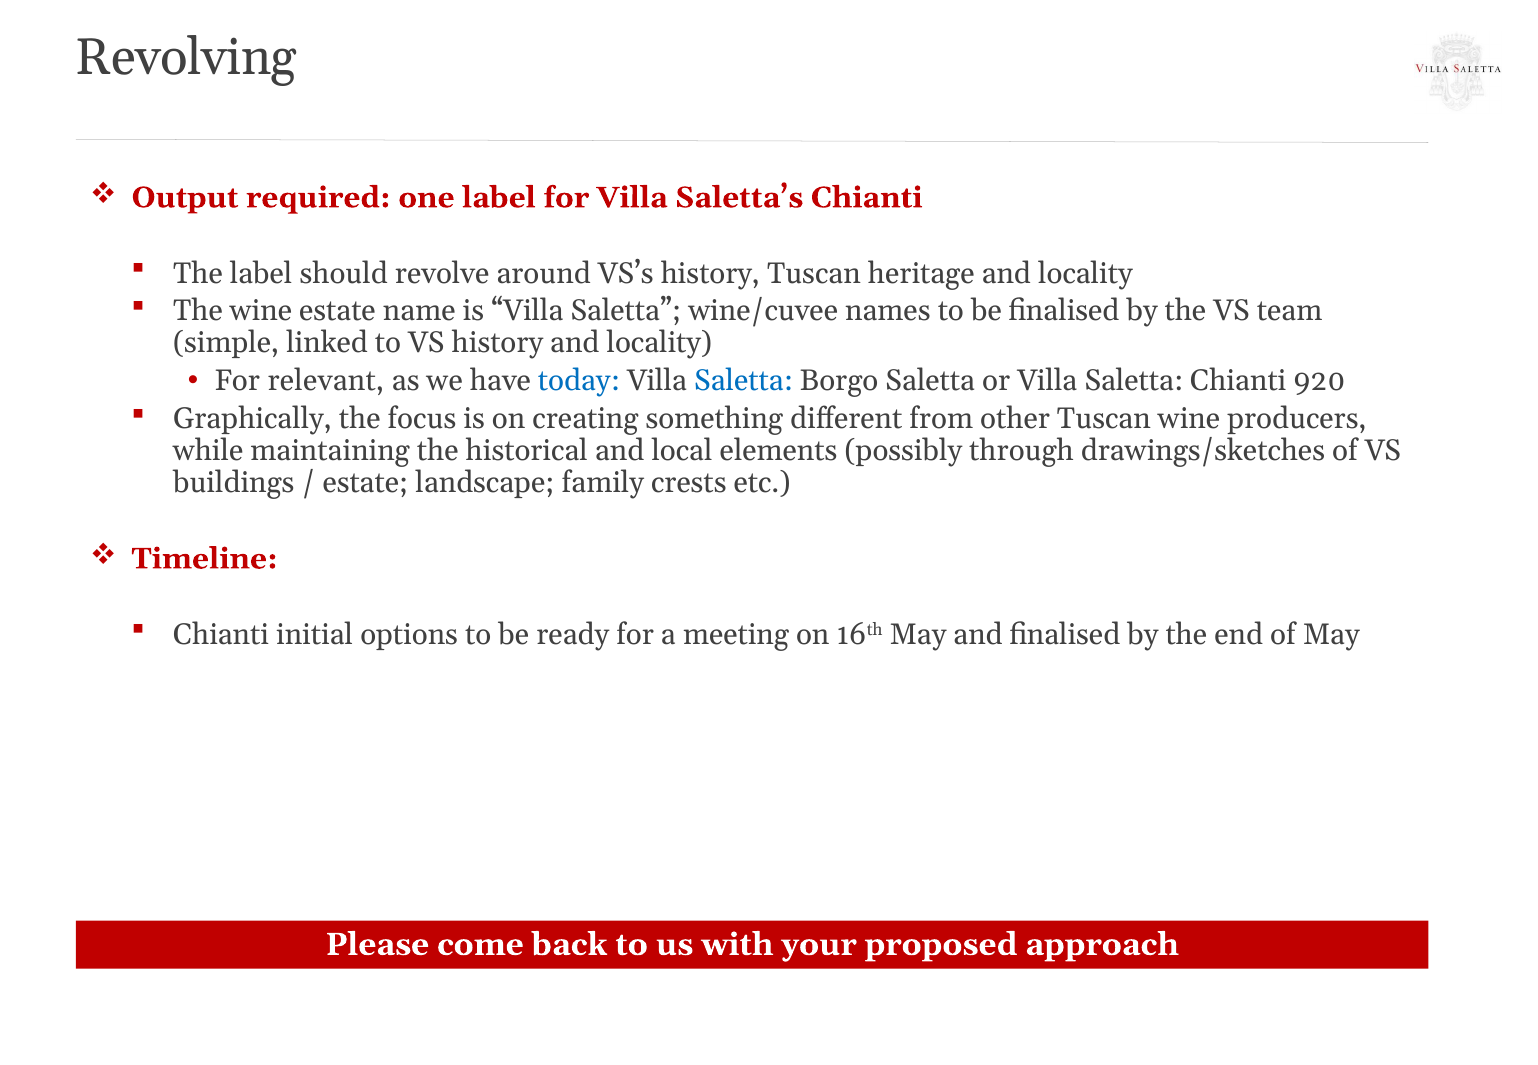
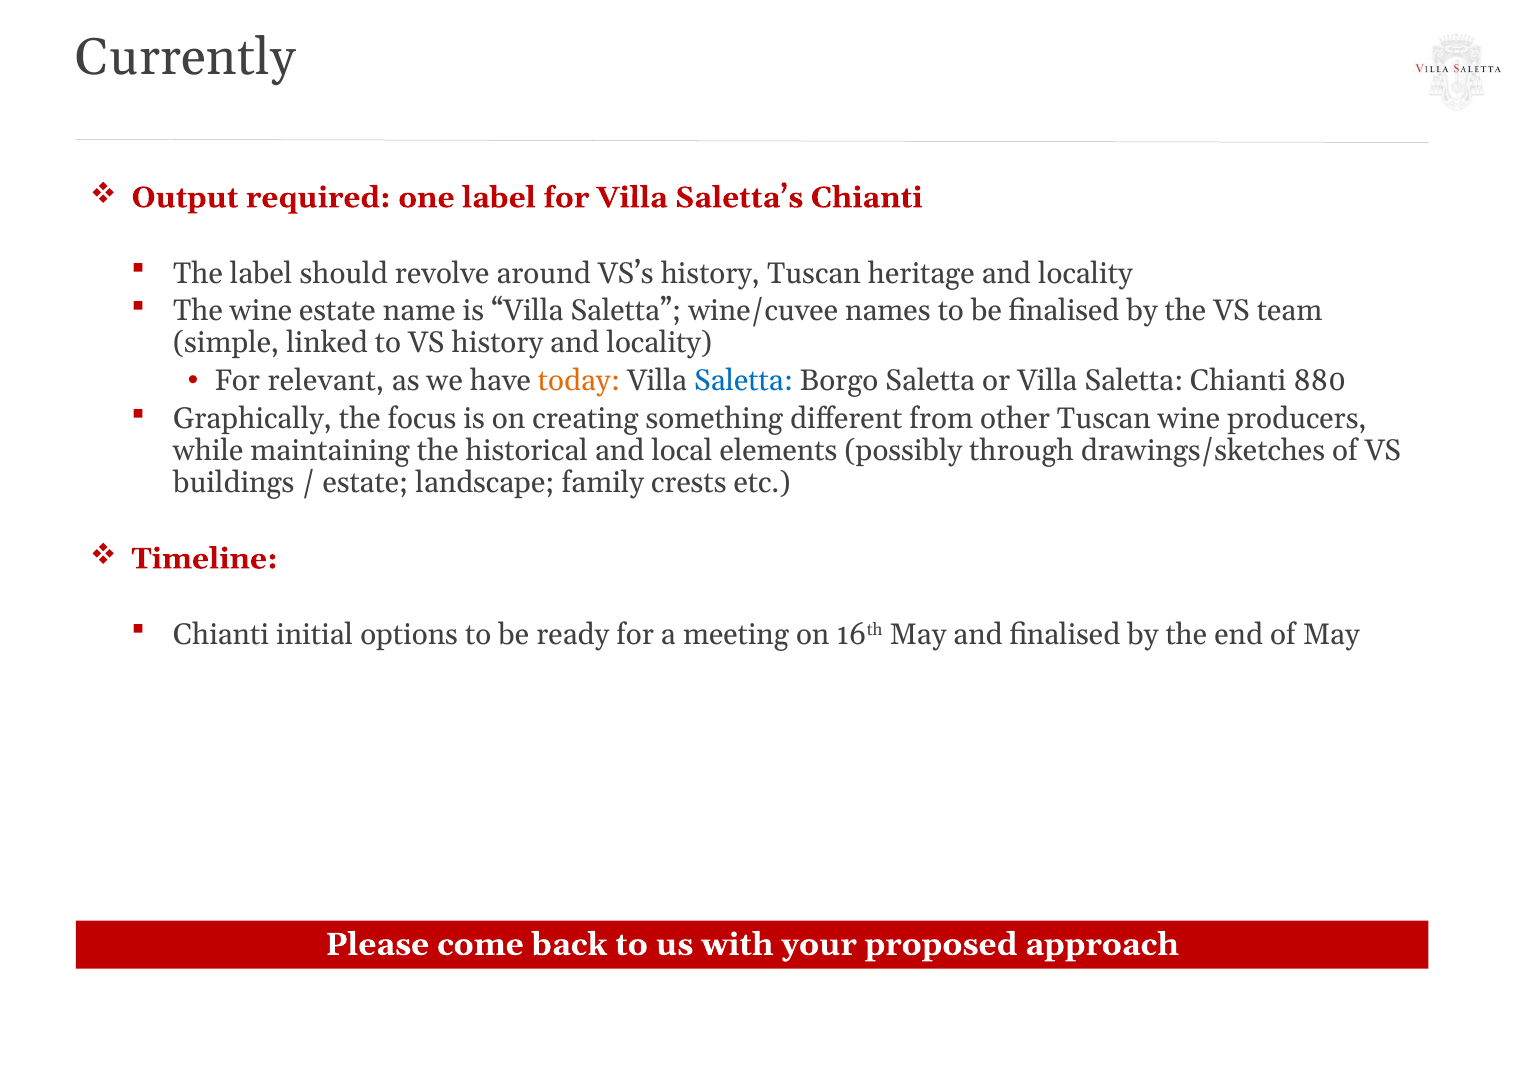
Revolving: Revolving -> Currently (186, 57)
today colour: blue -> orange (579, 381)
920: 920 -> 880 (1320, 381)
